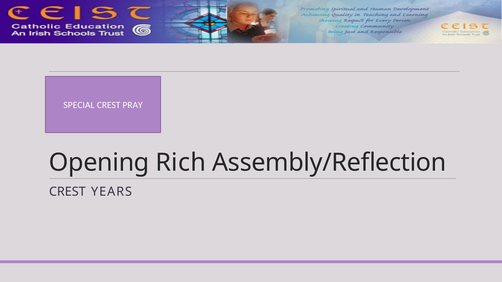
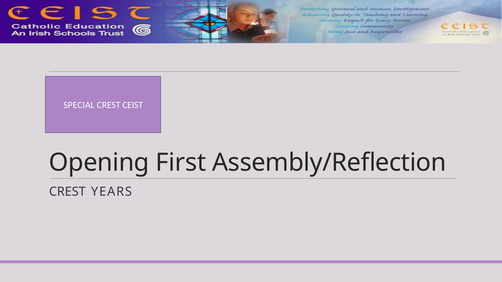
PRAY: PRAY -> CEIST (133, 105)
Rich: Rich -> First (181, 163)
